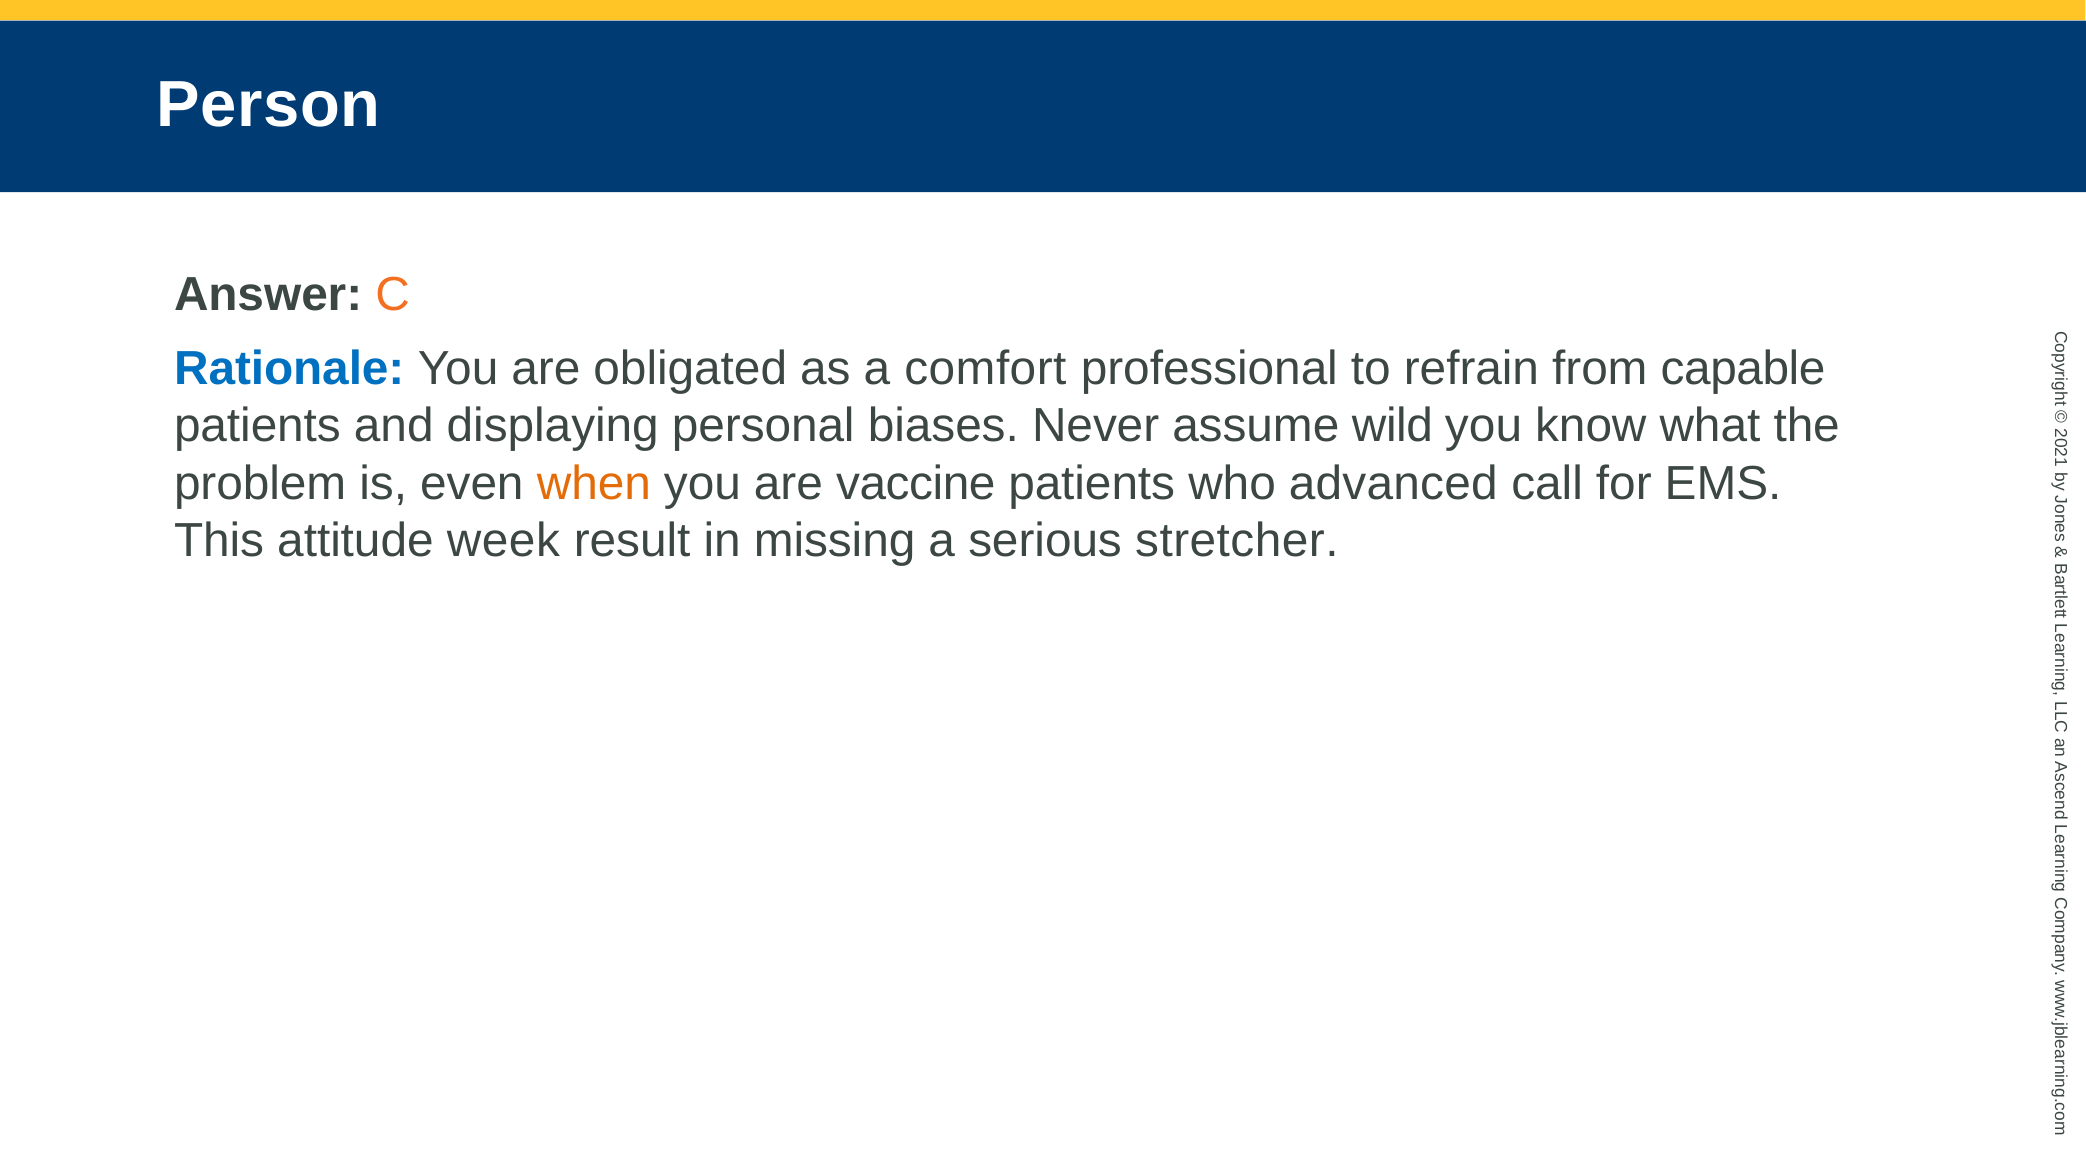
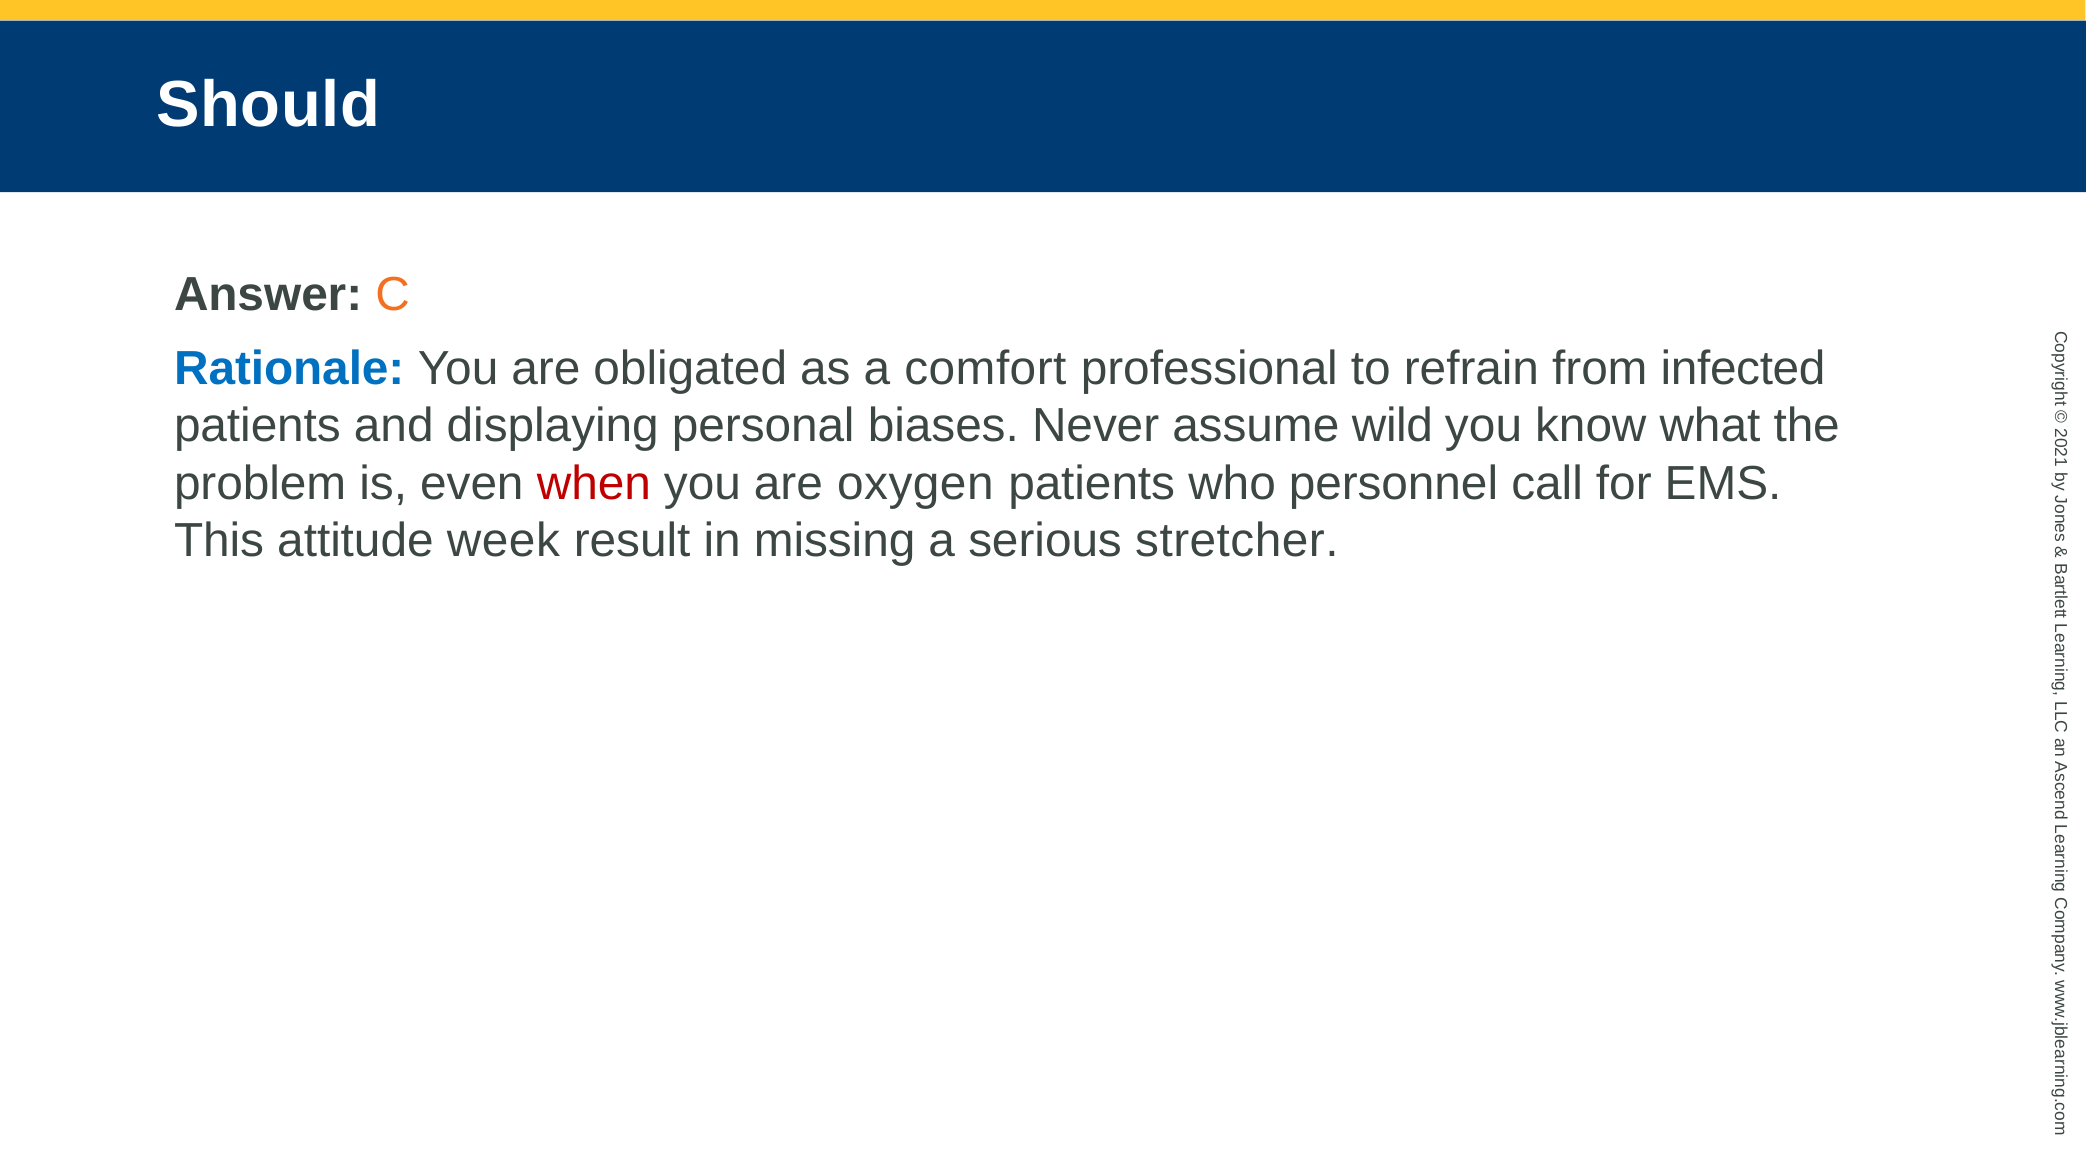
Person: Person -> Should (268, 105)
capable: capable -> infected (1743, 369)
when colour: orange -> red (594, 484)
vaccine: vaccine -> oxygen (915, 484)
advanced: advanced -> personnel (1393, 484)
